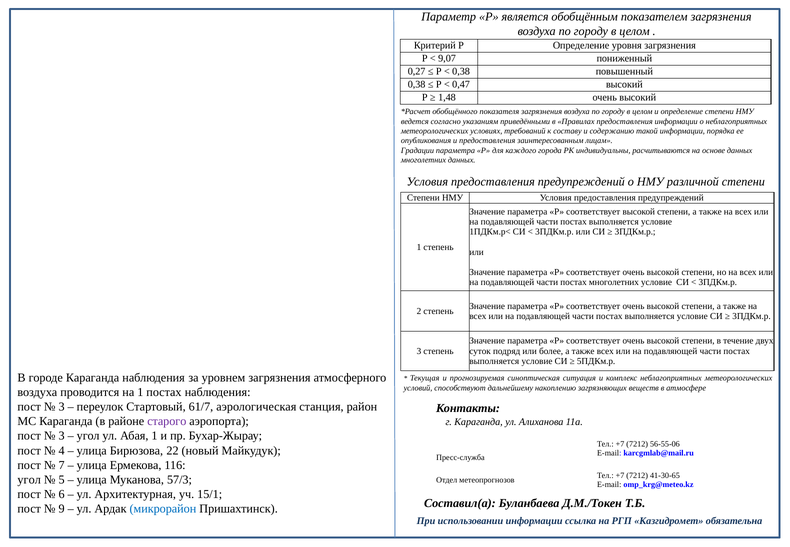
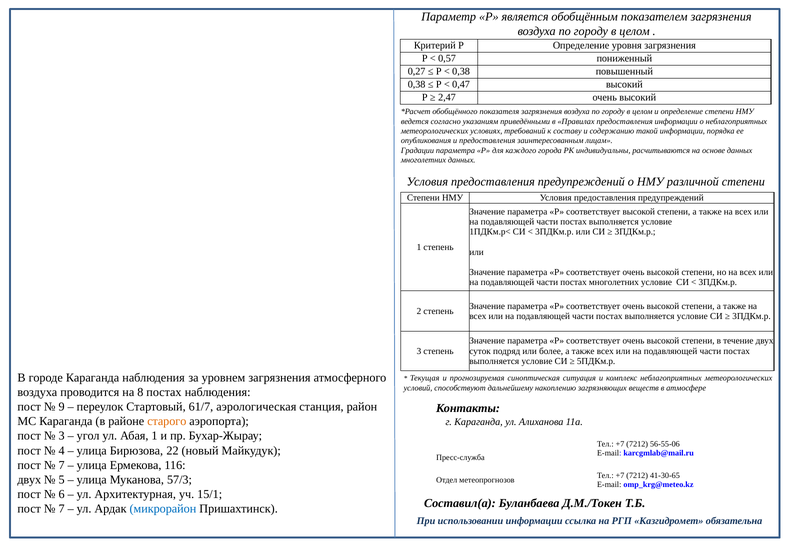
9,07: 9,07 -> 0,57 (447, 58)
1,48: 1,48 -> 2,47 (447, 98)
на 1: 1 -> 8 (140, 392)
3: 3 -> 9 (62, 407)
старого colour: purple -> orange (167, 421)
угол: угол -> двух (29, 480)
9: 9 -> 7 (62, 509)
